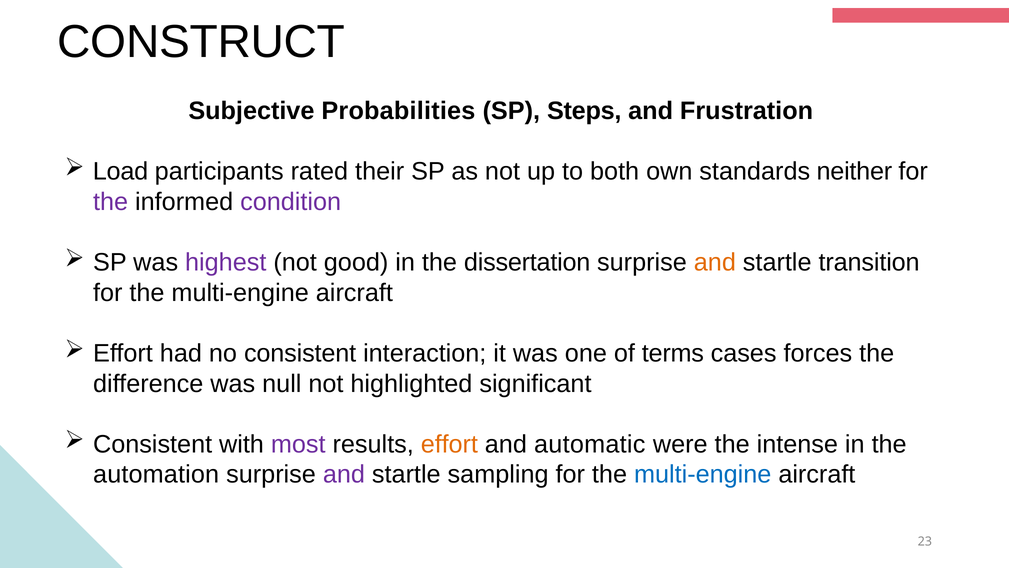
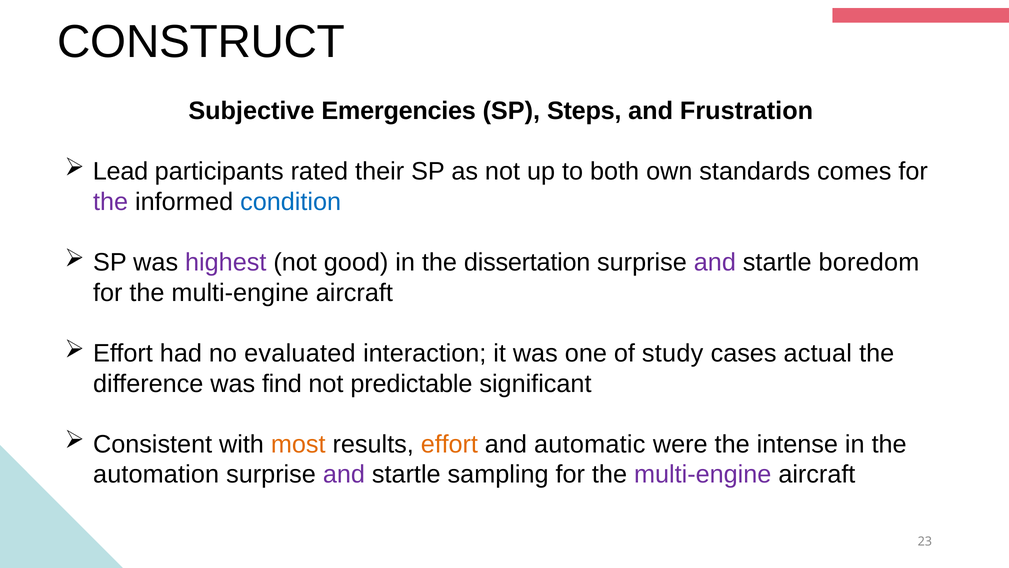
Probabilities: Probabilities -> Emergencies (399, 111)
Load: Load -> Lead (121, 172)
neither: neither -> comes (854, 172)
condition colour: purple -> blue (291, 202)
and colour: orange -> purple (715, 262)
transition: transition -> boredom (869, 262)
no consistent: consistent -> evaluated (300, 353)
terms: terms -> study (673, 353)
forces: forces -> actual (818, 353)
null: null -> find (282, 383)
highlighted: highlighted -> predictable (411, 383)
most colour: purple -> orange (298, 444)
multi-engine colour: blue -> purple (703, 474)
